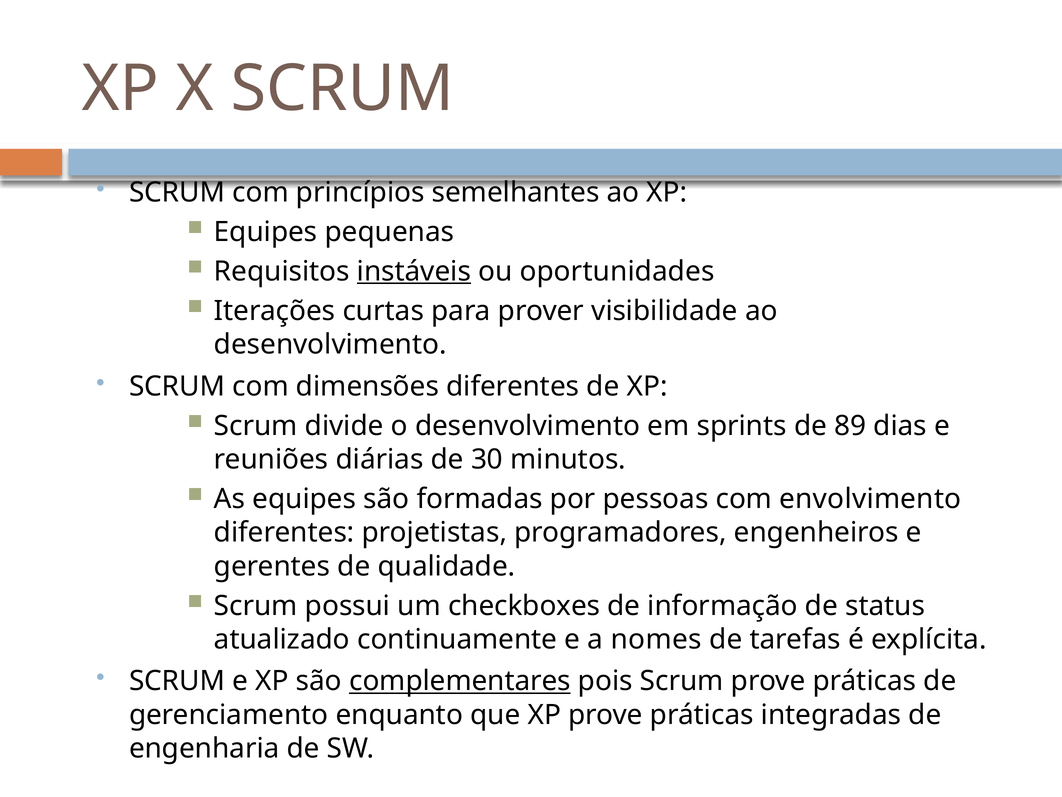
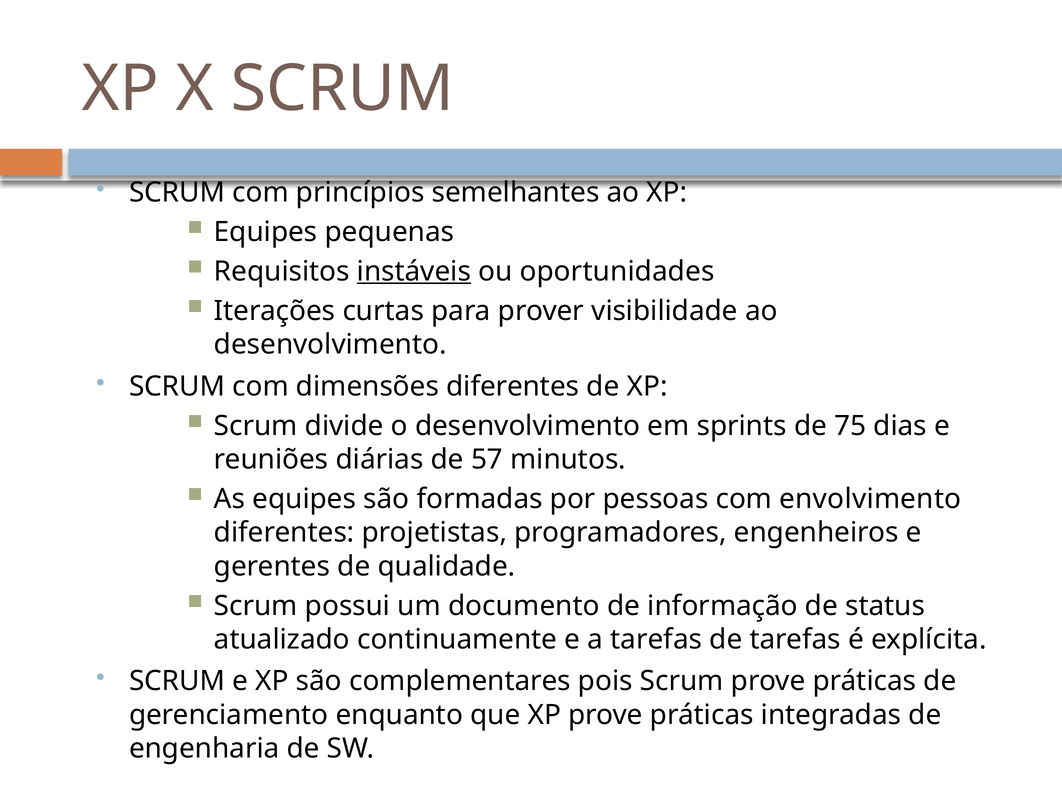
89: 89 -> 75 (850, 426)
30: 30 -> 57 (487, 459)
checkboxes: checkboxes -> documento (524, 605)
a nomes: nomes -> tarefas (656, 639)
complementares underline: present -> none (460, 681)
